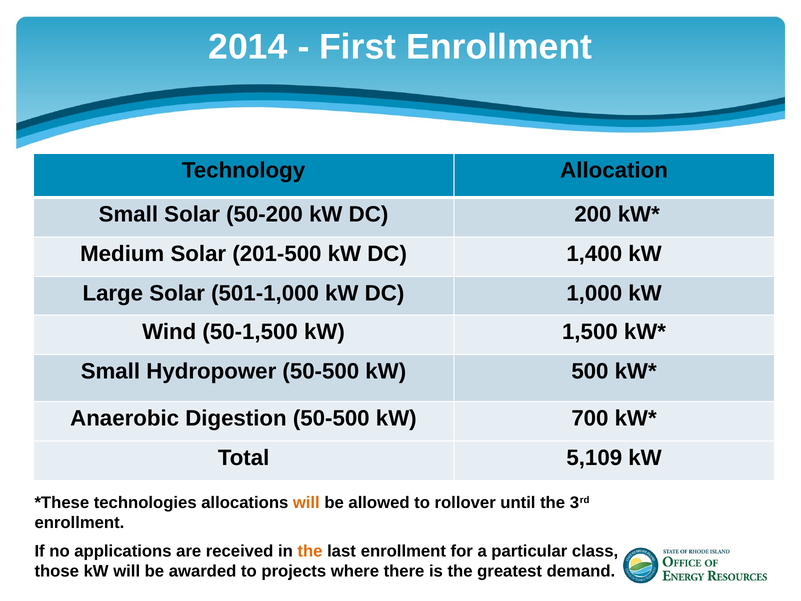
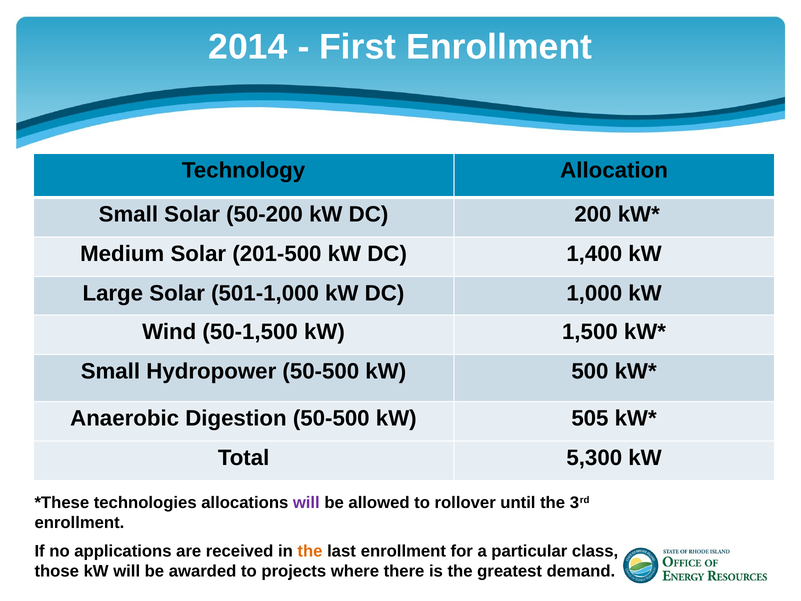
700: 700 -> 505 (590, 418)
5,109: 5,109 -> 5,300 (594, 458)
will colour: orange -> purple (306, 502)
